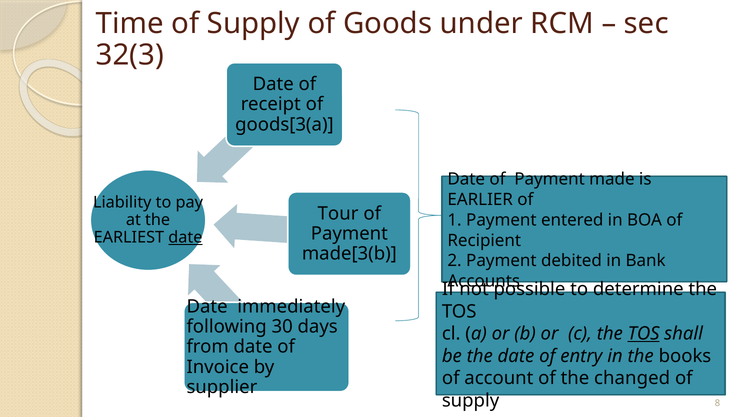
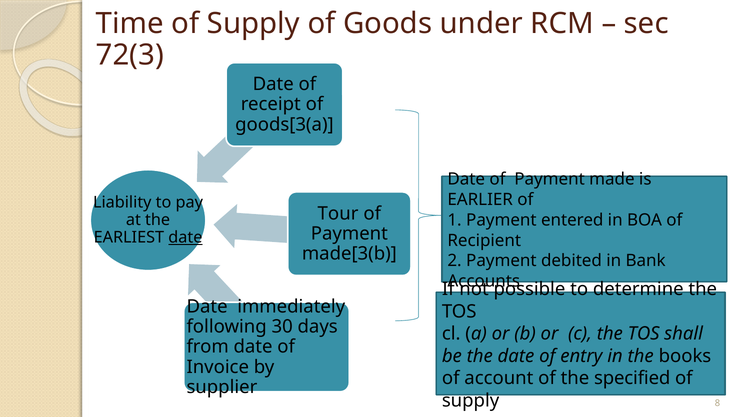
32(3: 32(3 -> 72(3 (130, 55)
TOS underline: present -> none (644, 334)
changed: changed -> specified (632, 379)
